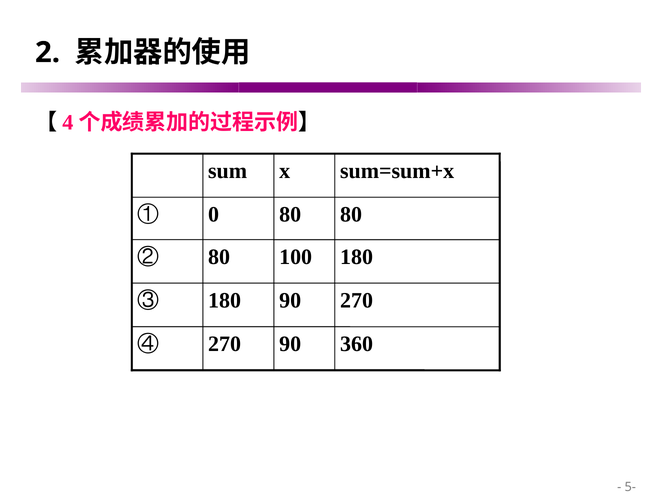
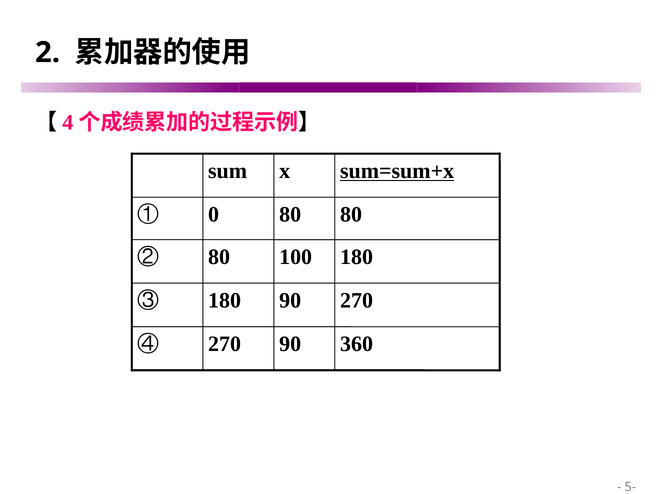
sum=sum+x underline: none -> present (397, 171)
